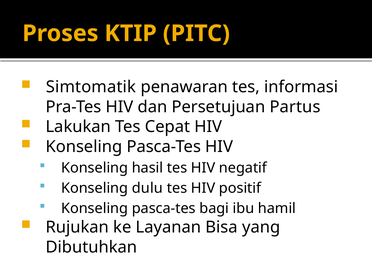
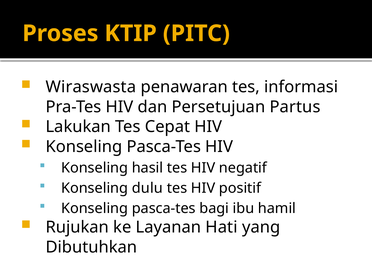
Simtomatik: Simtomatik -> Wiraswasta (91, 87)
Bisa: Bisa -> Hati (221, 227)
